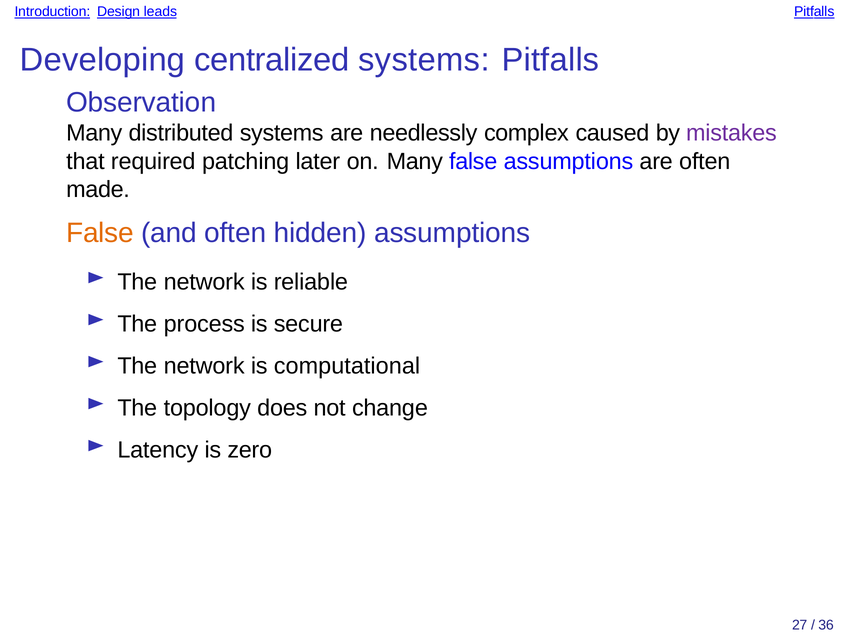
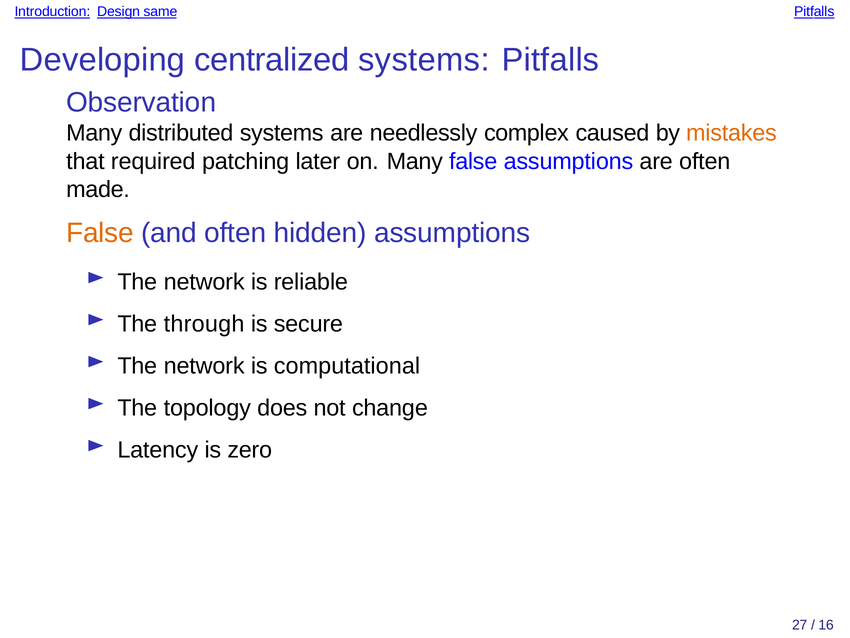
leads: leads -> same (160, 12)
mistakes colour: purple -> orange (731, 133)
process: process -> through (204, 324)
36: 36 -> 16 (826, 625)
